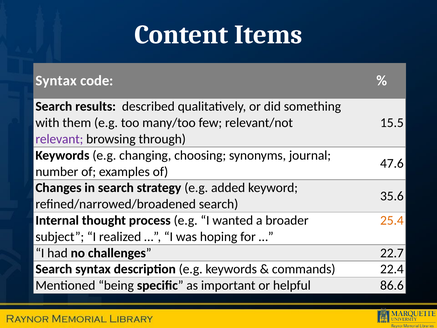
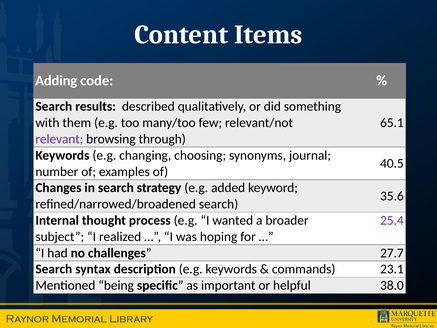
Syntax: Syntax -> Adding (56, 81)
15.5: 15.5 -> 65.1 (392, 123)
47.6: 47.6 -> 40.5 (392, 163)
25.4 colour: orange -> purple (392, 220)
22.7: 22.7 -> 27.7 (392, 253)
22.4: 22.4 -> 23.1 (392, 269)
86.6: 86.6 -> 38.0 (392, 285)
